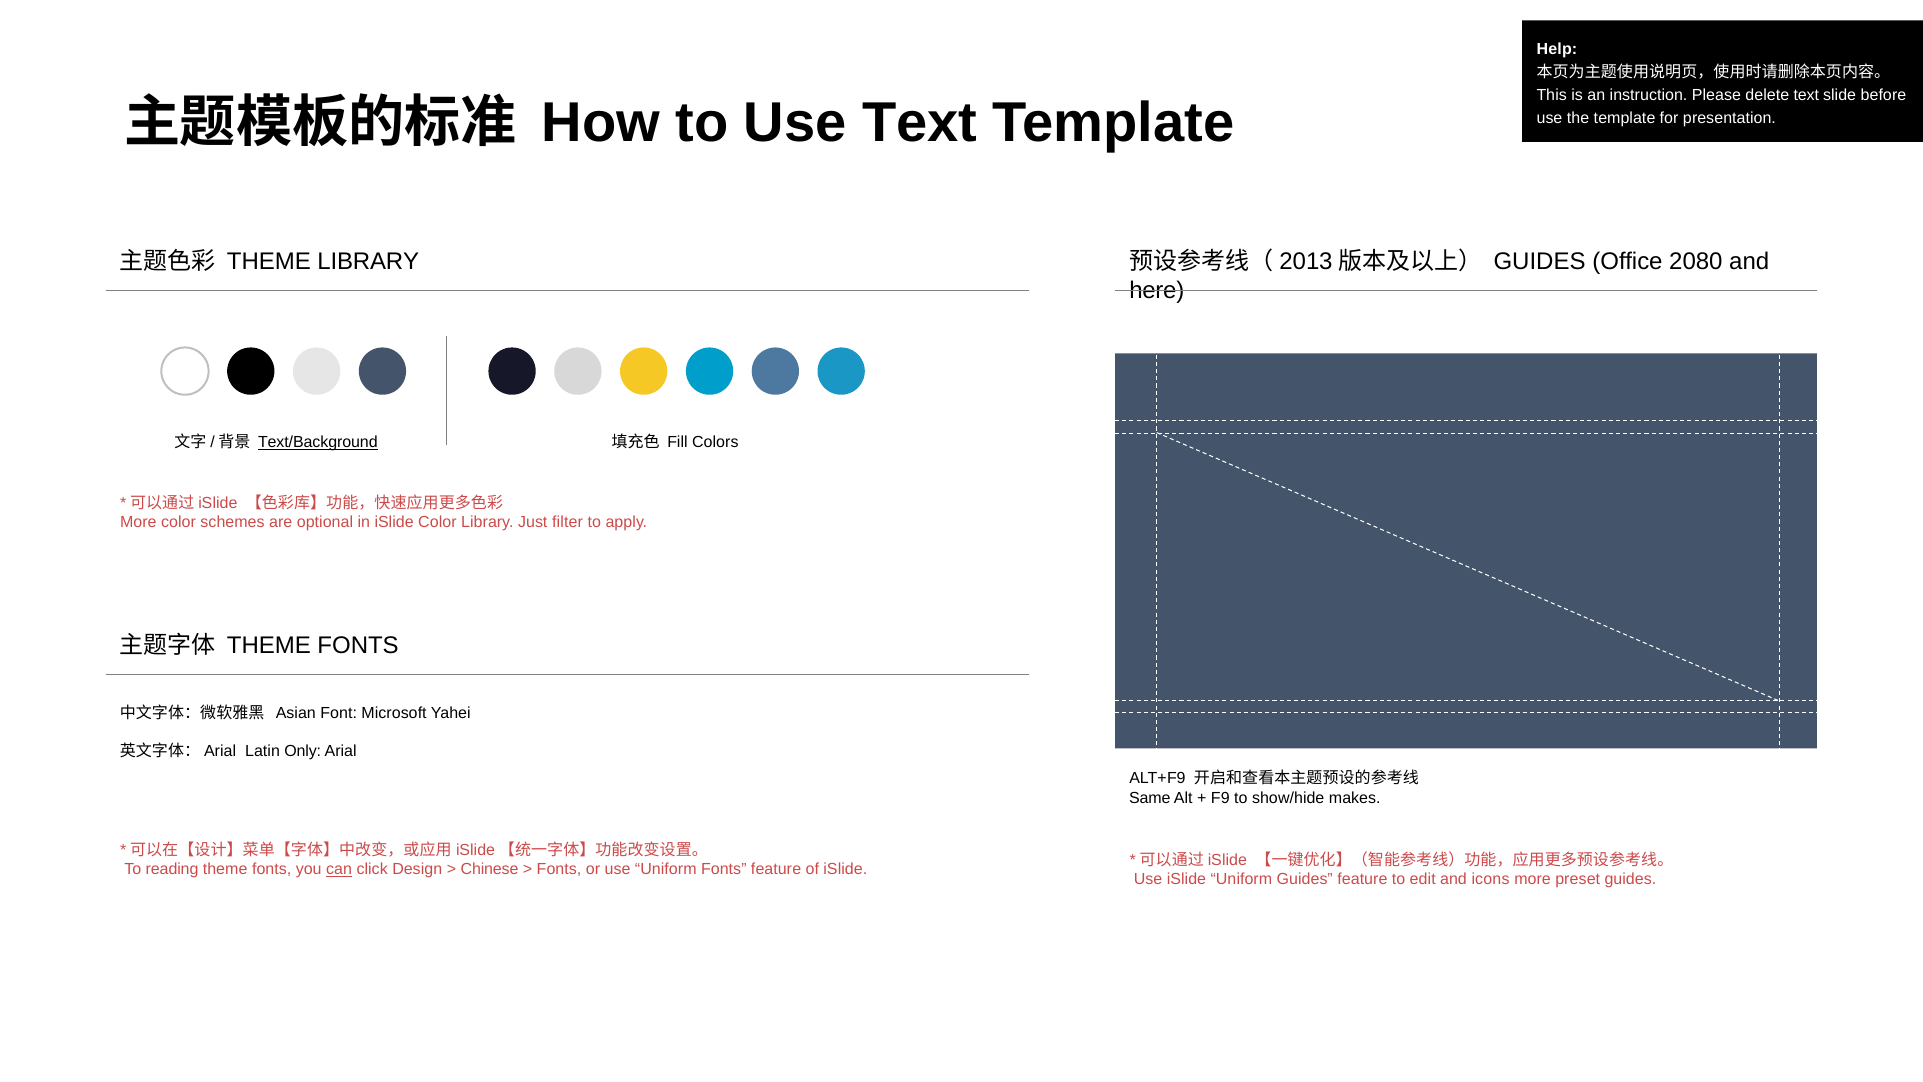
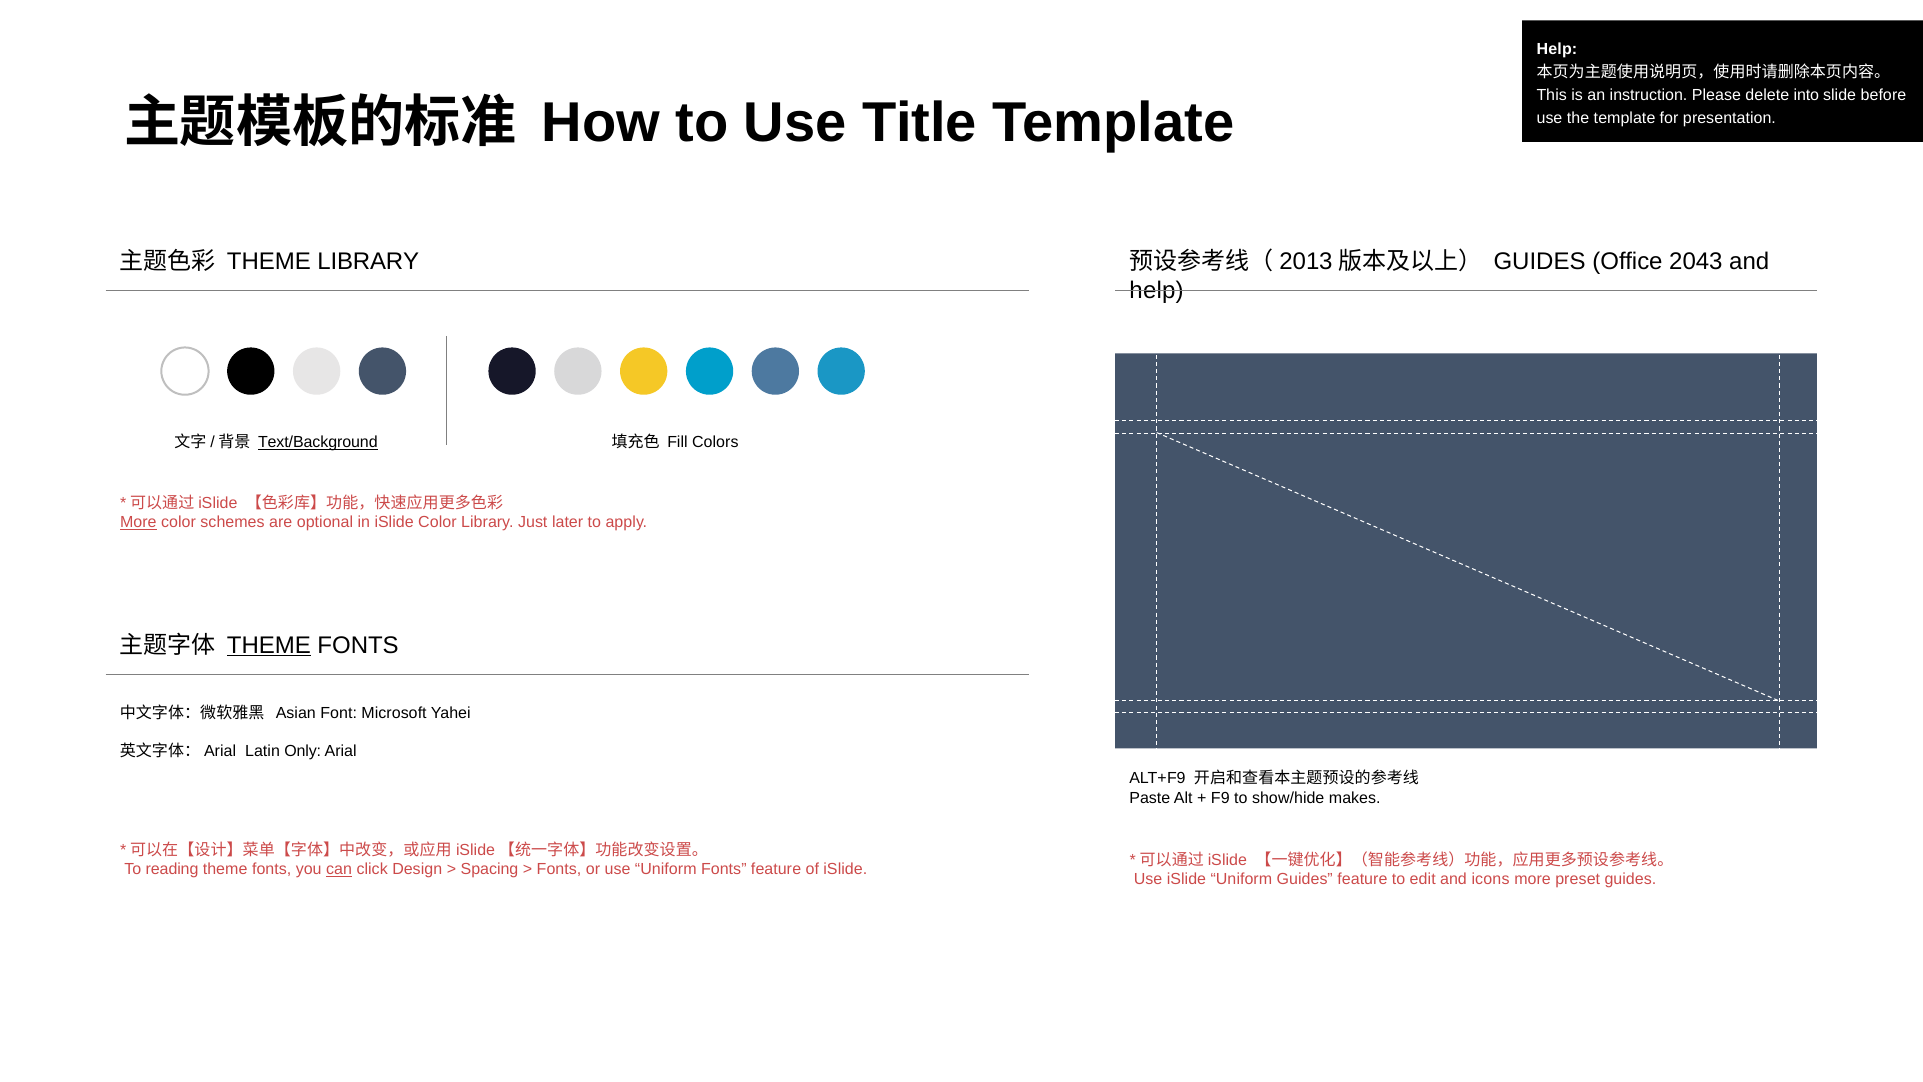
delete text: text -> into (1806, 96)
Use Text: Text -> Title (920, 123)
2080: 2080 -> 2043 (1696, 262)
here: here -> help (1157, 291)
More underline: none -> present (138, 522)
filter: filter -> later (568, 522)
THEME underline: none -> present (269, 645)
Same: Same -> Paste (1150, 798)
Chinese: Chinese -> Spacing (490, 869)
